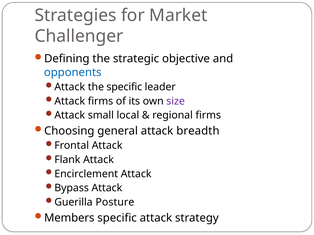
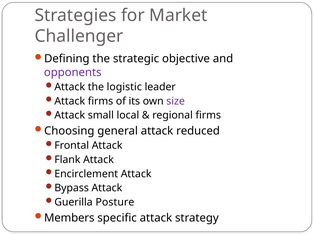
opponents colour: blue -> purple (73, 72)
the specific: specific -> logistic (124, 87)
breadth: breadth -> reduced (198, 131)
